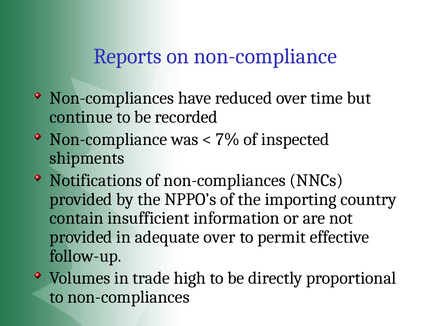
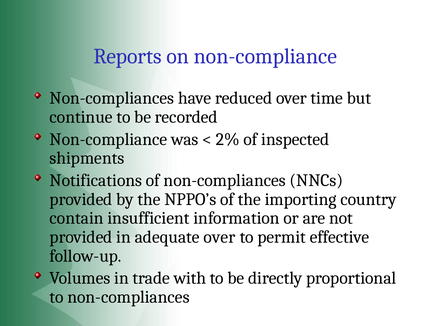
7%: 7% -> 2% (228, 139)
high: high -> with (190, 278)
